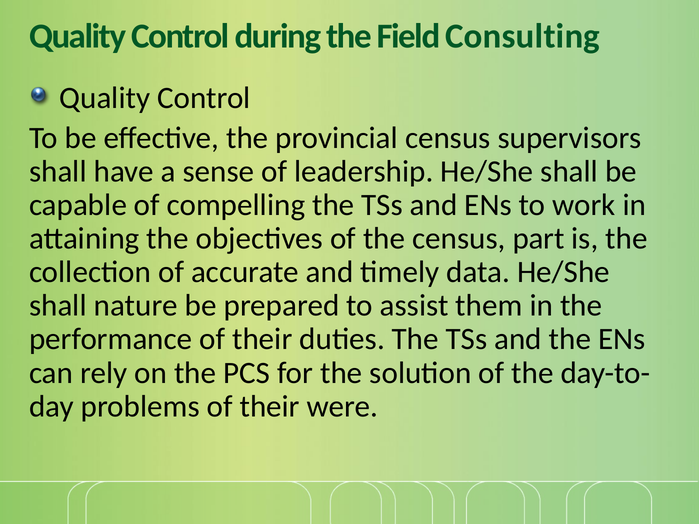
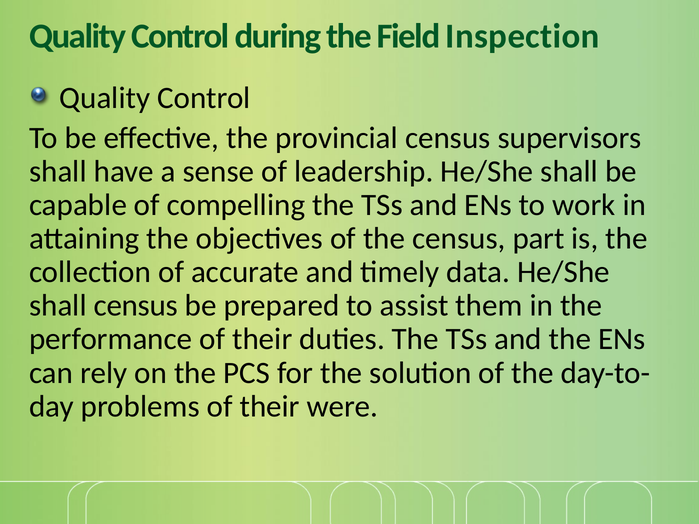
Consulting: Consulting -> Inspection (523, 36)
shall nature: nature -> census (136, 306)
